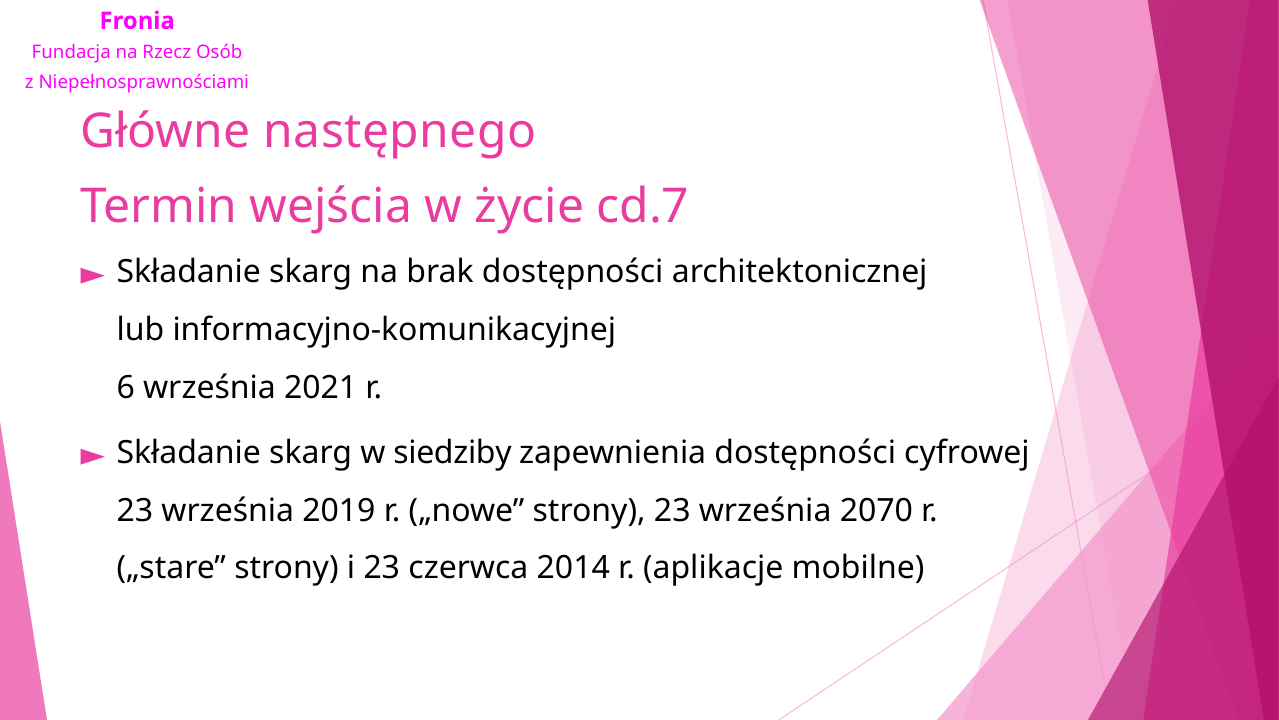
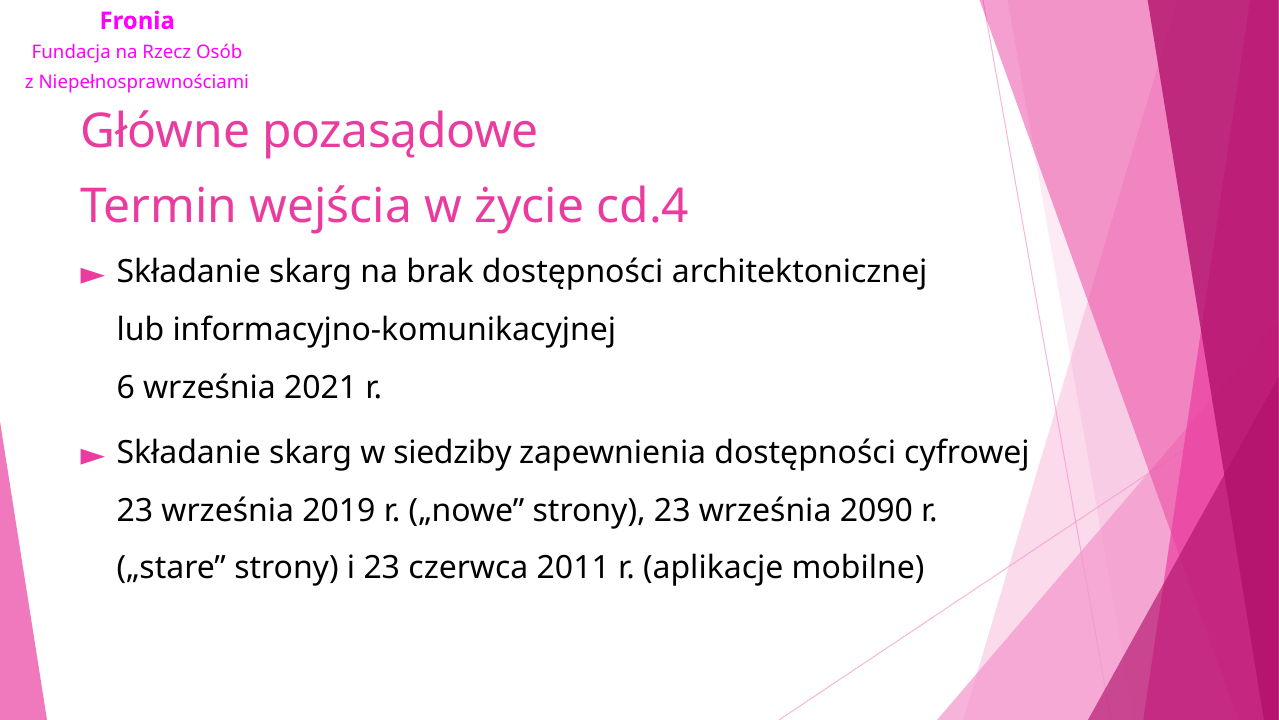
następnego: następnego -> pozasądowe (401, 131)
cd.7: cd.7 -> cd.4 (643, 206)
2070: 2070 -> 2090 (876, 510)
2014: 2014 -> 2011 (573, 568)
